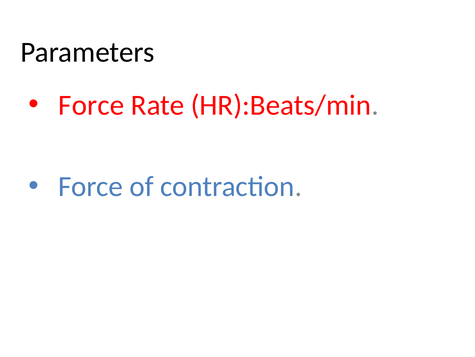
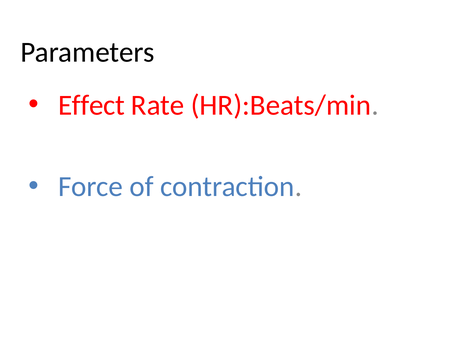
Force: Force -> Effect (91, 105)
